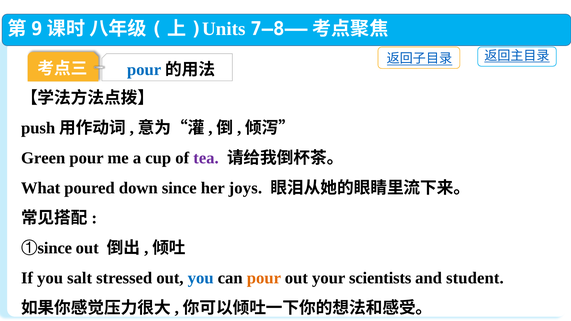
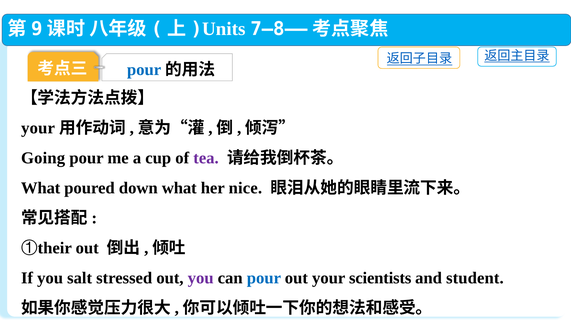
push: push -> your (38, 128)
Green: Green -> Going (43, 158)
down since: since -> what (179, 188)
joys: joys -> nice (245, 188)
since: since -> their (55, 248)
you colour: blue -> purple (201, 278)
pour colour: orange -> blue (264, 278)
